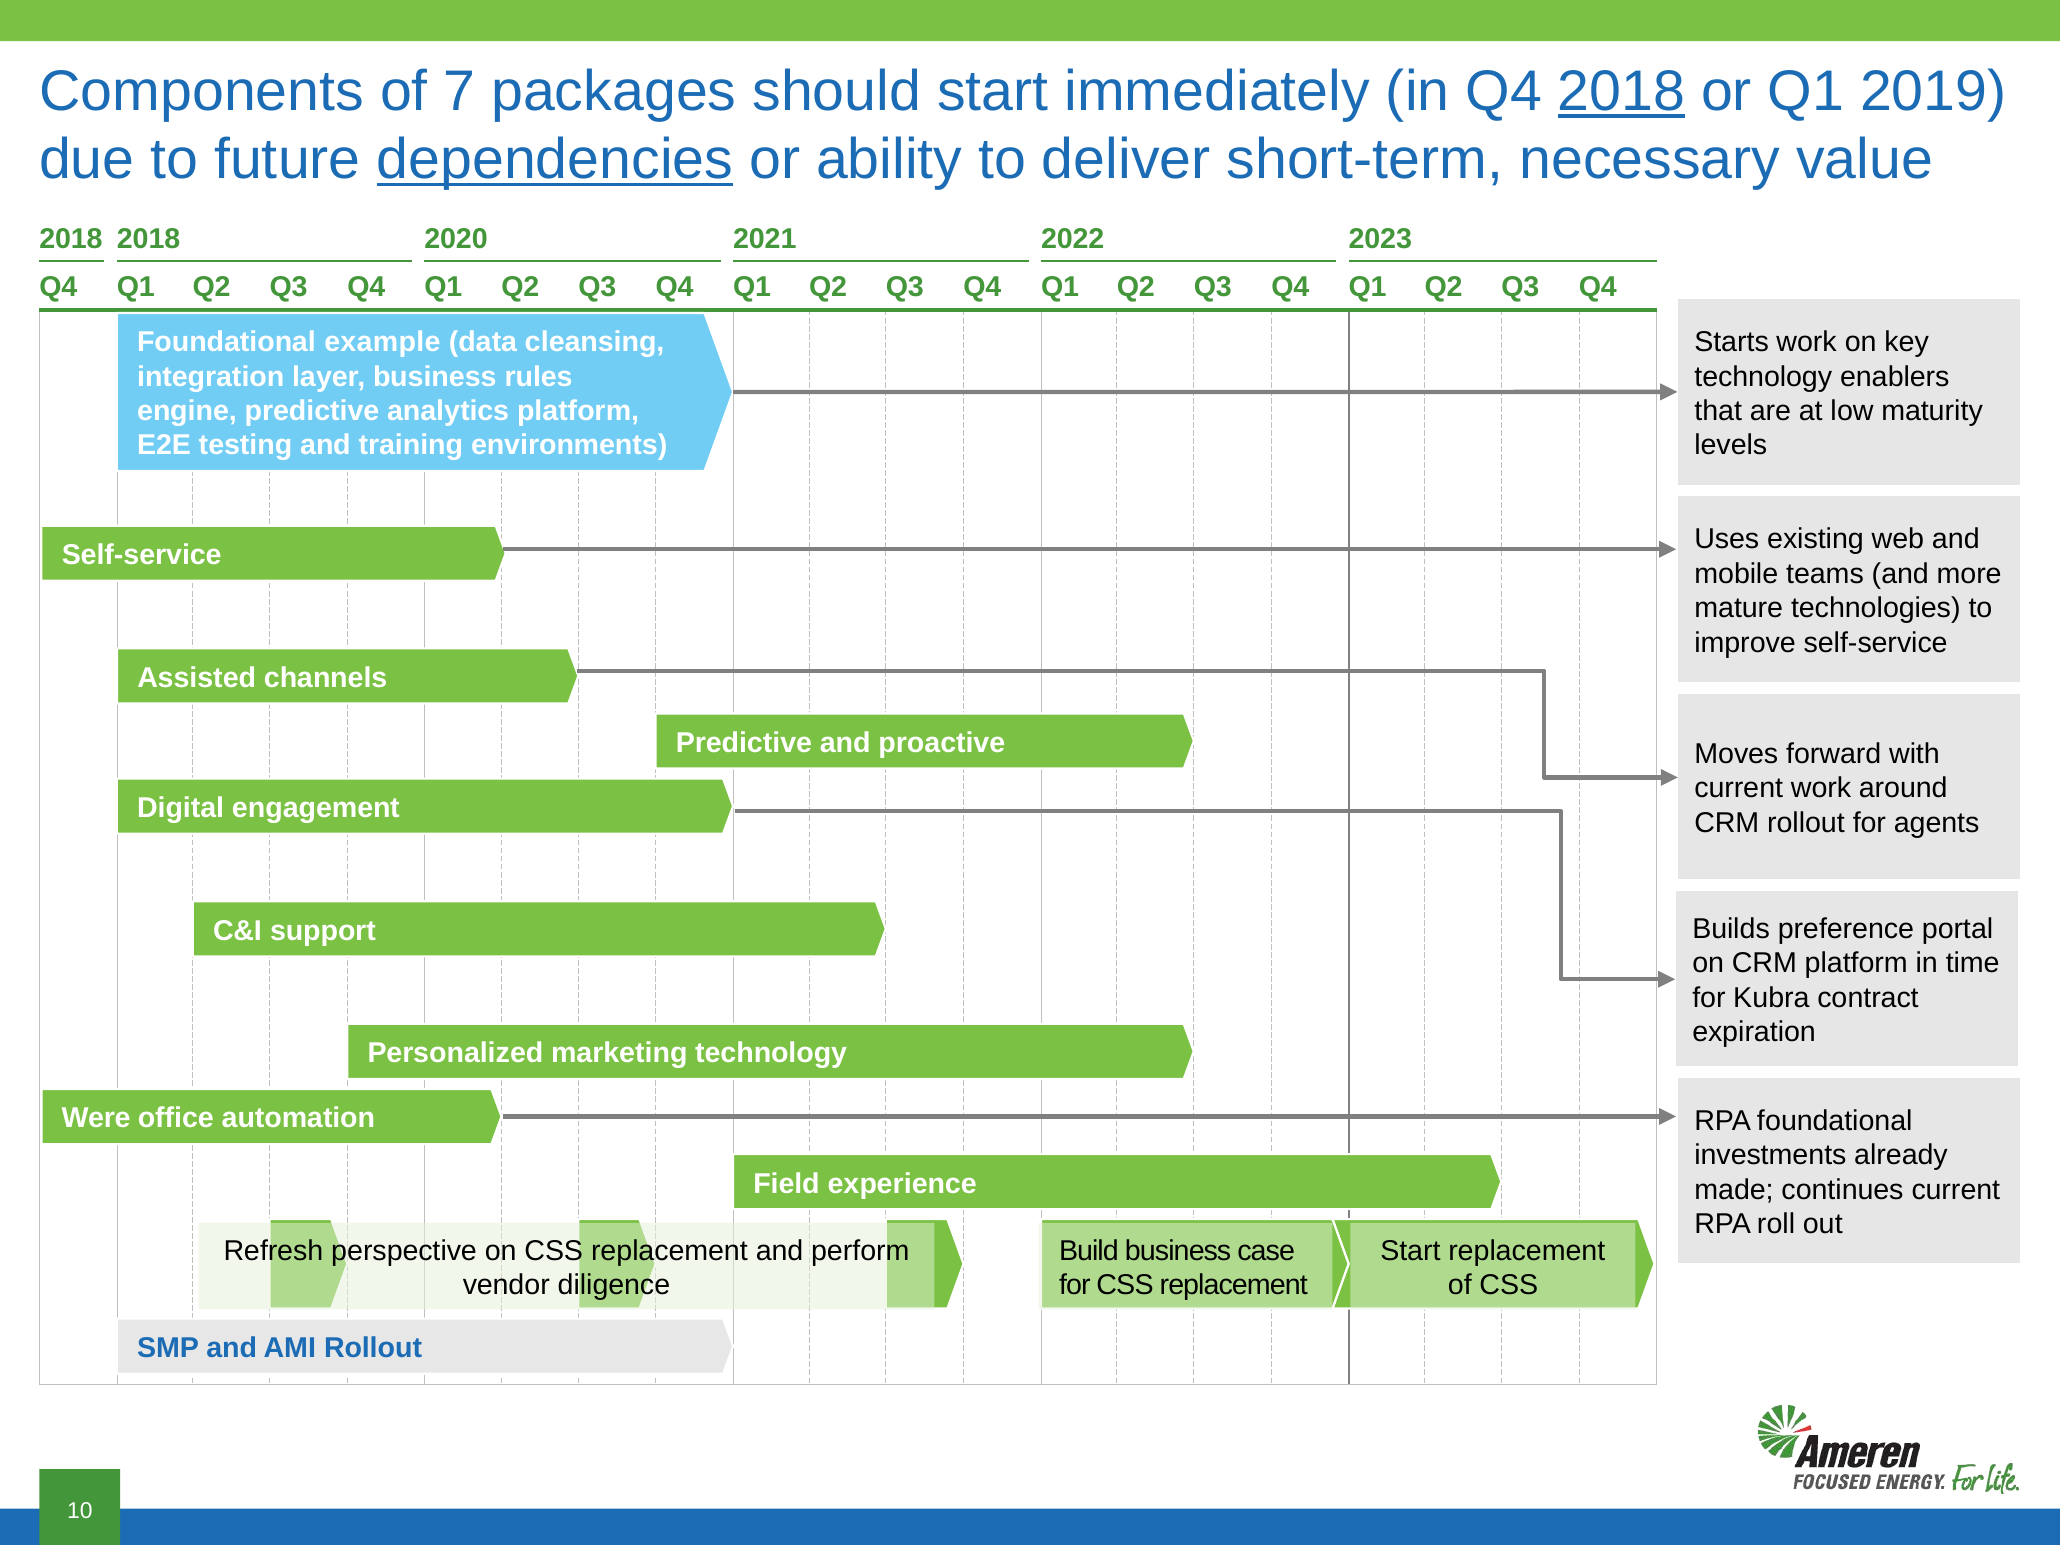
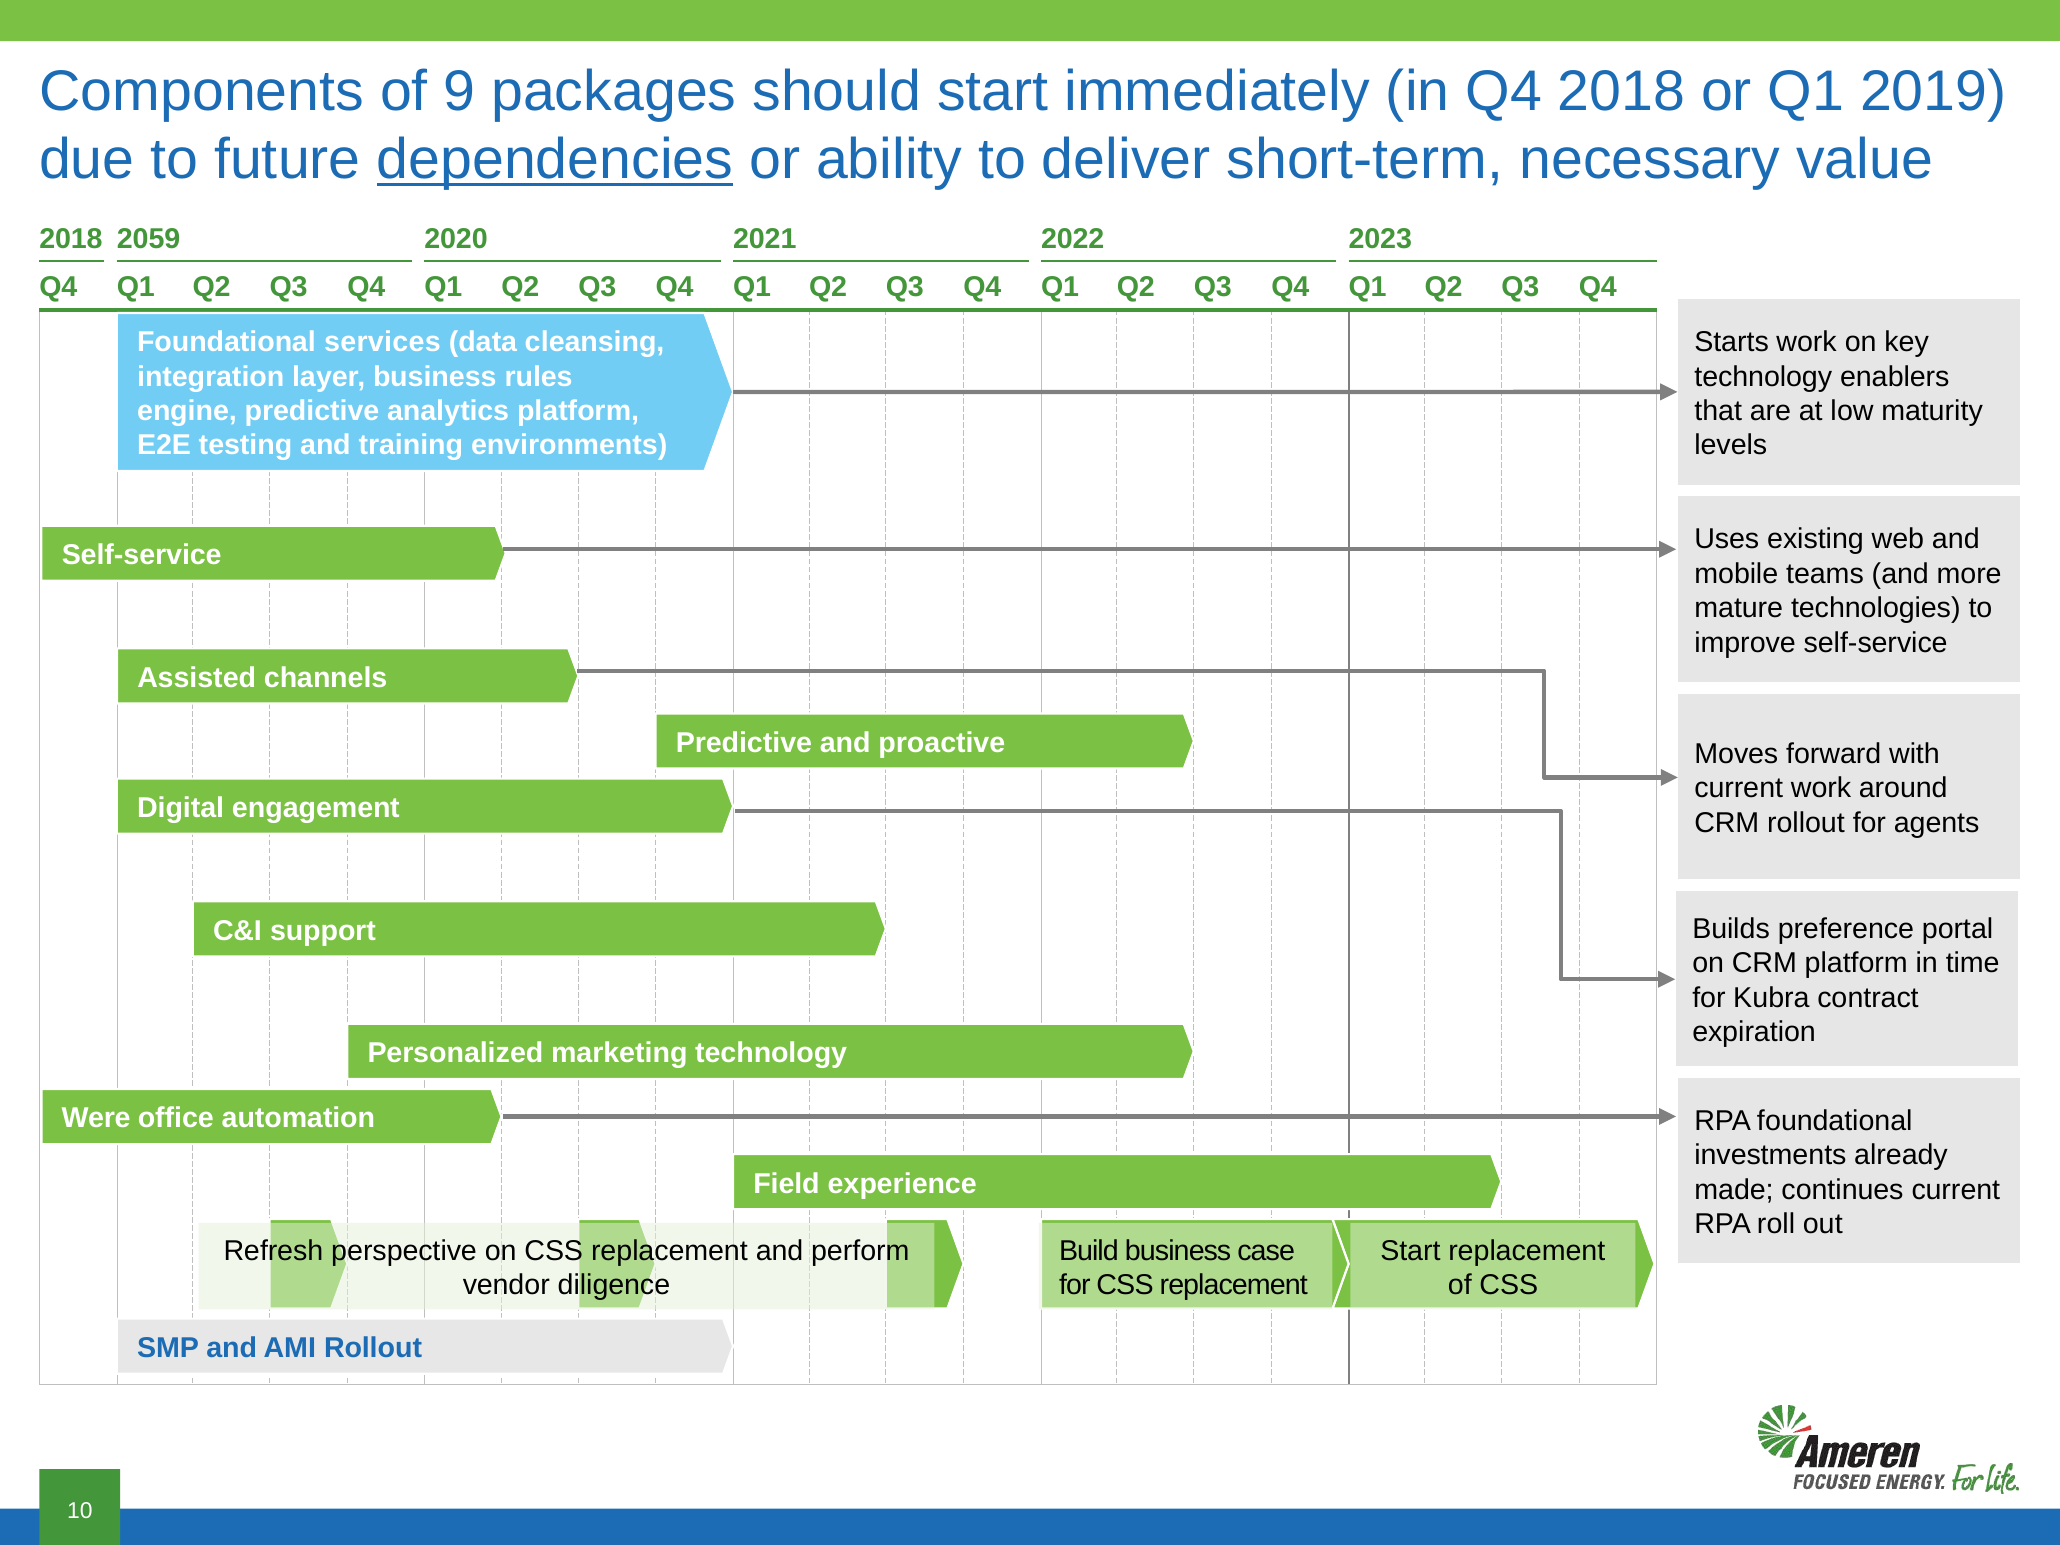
7: 7 -> 9 (459, 91)
2018 underline: present -> none (1621, 91)
2018 2018: 2018 -> 2059 (149, 239)
example: example -> services (382, 342)
